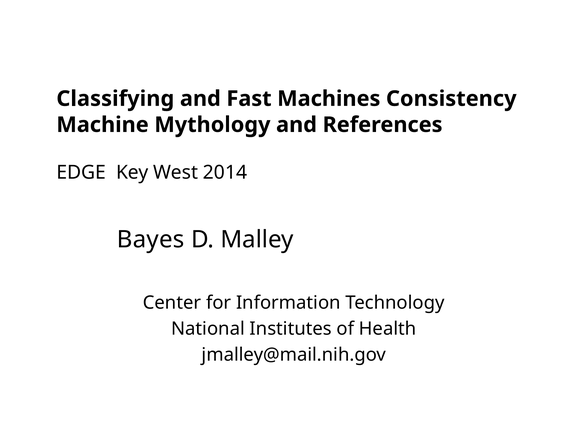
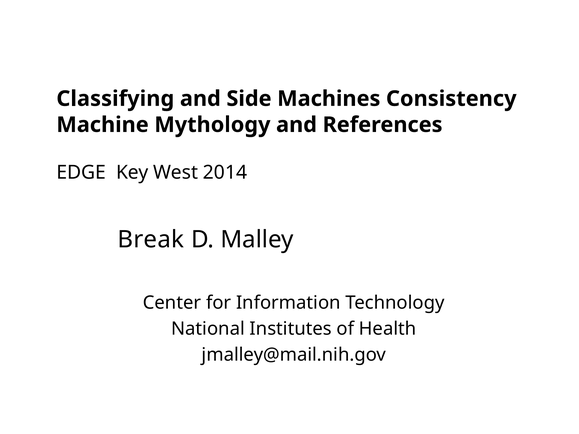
Fast: Fast -> Side (249, 99)
Bayes: Bayes -> Break (151, 240)
